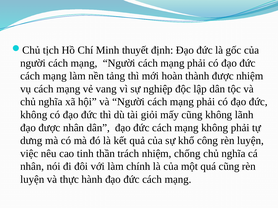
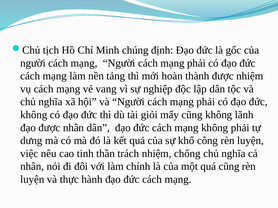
thuyết: thuyết -> chúng (135, 50)
